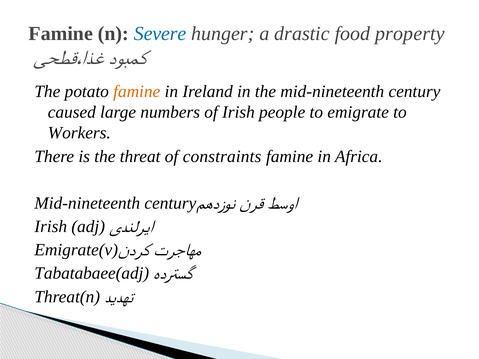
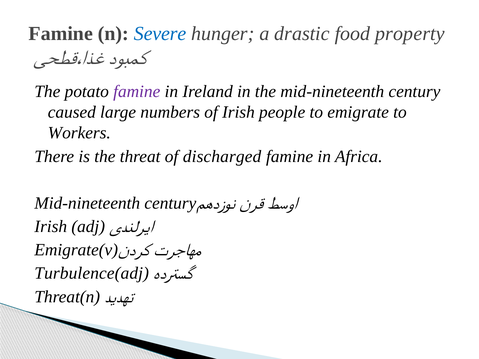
famine colour: orange -> purple (137, 92)
constraints: constraints -> discharged (222, 156)
Tabatabaee(adj: Tabatabaee(adj -> Turbulence(adj (92, 273)
